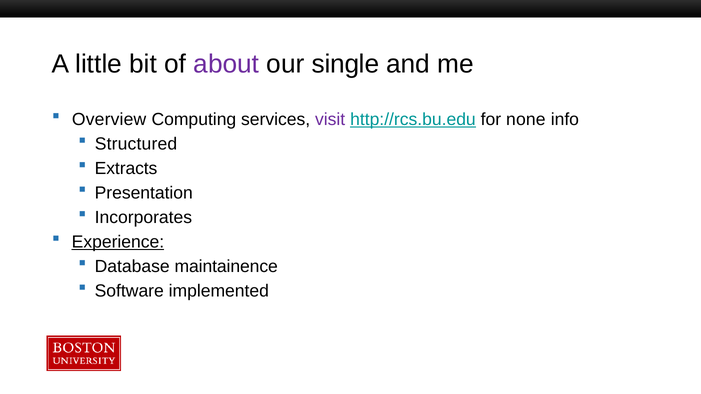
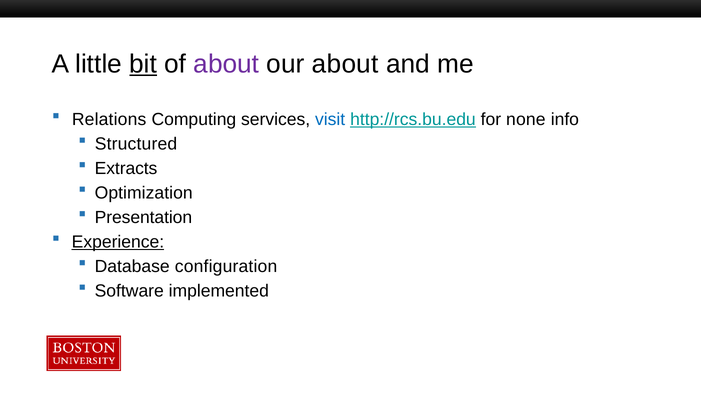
bit underline: none -> present (143, 64)
our single: single -> about (345, 64)
Overview: Overview -> Relations (109, 120)
visit colour: purple -> blue (330, 120)
Presentation: Presentation -> Optimization (144, 193)
Incorporates: Incorporates -> Presentation (143, 218)
maintainence: maintainence -> configuration (226, 267)
